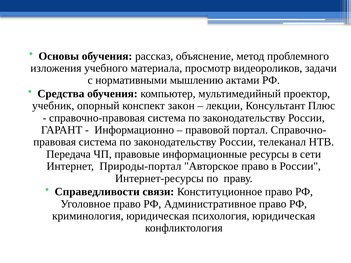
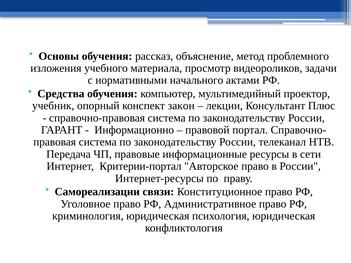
мышлению: мышлению -> начального (197, 80)
Природы-портал: Природы-портал -> Критерии-портал (140, 166)
Справедливости: Справедливости -> Самореализации (97, 192)
